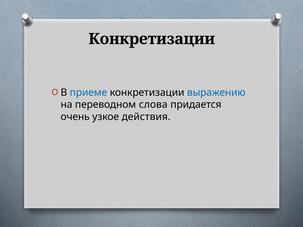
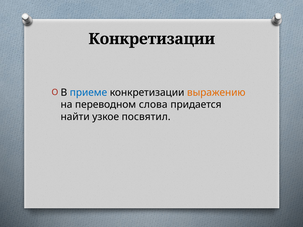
выражению colour: blue -> orange (216, 93)
очень: очень -> найти (75, 117)
действия: действия -> посвятил (146, 117)
